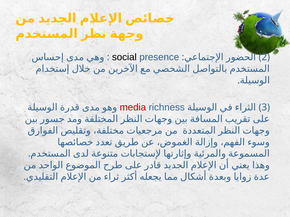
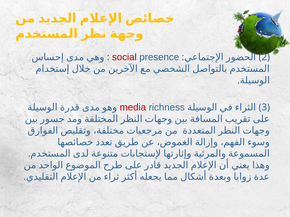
social colour: black -> red (124, 57)
